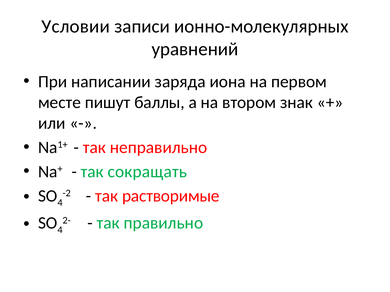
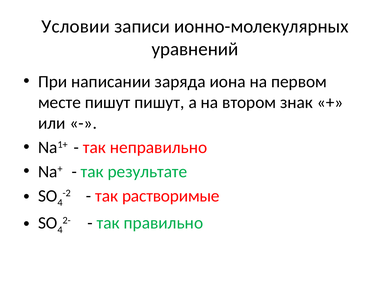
пишут баллы: баллы -> пишут (159, 103)
сокращать: сокращать -> результате (147, 172)
